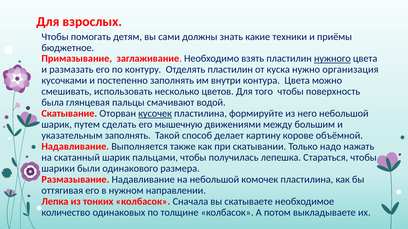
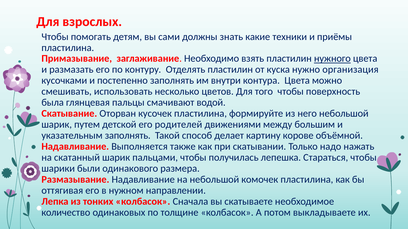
бюджетное: бюджетное -> пластилина (68, 48)
кусочек underline: present -> none (155, 114)
сделать: сделать -> детской (119, 125)
мышечную: мышечную -> родителей (178, 125)
